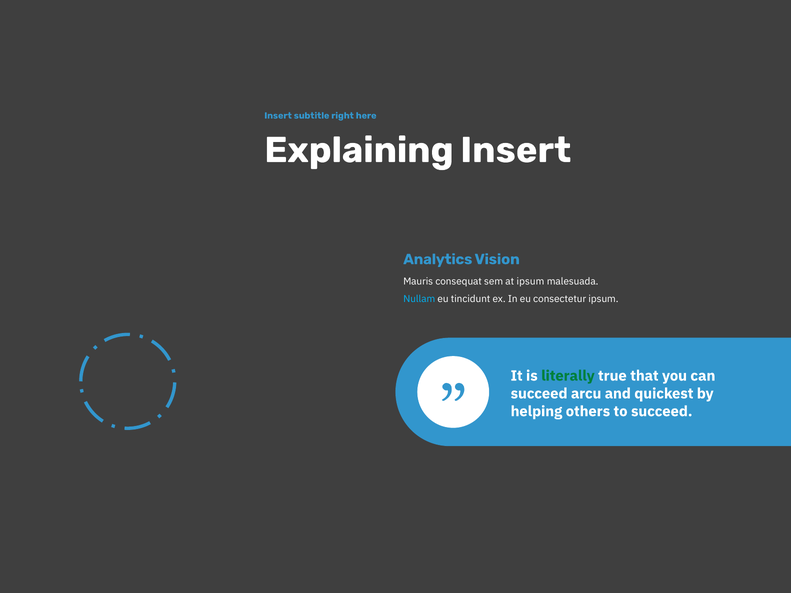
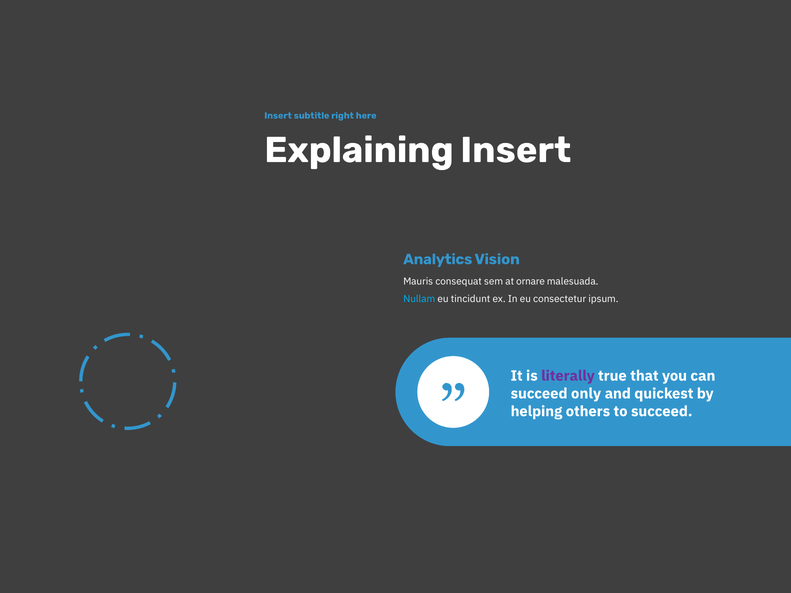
at ipsum: ipsum -> ornare (531, 281)
literally colour: green -> purple (568, 376)
arcu: arcu -> only (586, 394)
